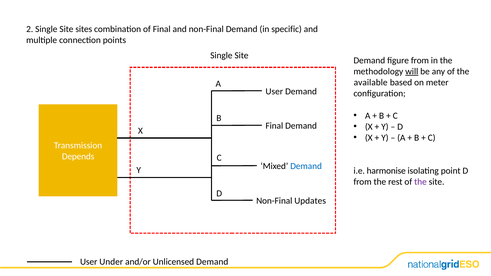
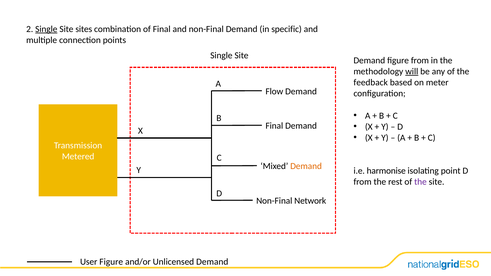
Single underline: none -> present (46, 29)
available: available -> feedback (371, 83)
User: User -> Flow (274, 91)
Depends: Depends -> Metered (78, 157)
Demand colour: blue -> orange (306, 166)
Updates: Updates -> Network (310, 201)
User Under: Under -> Figure (111, 262)
